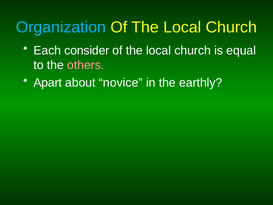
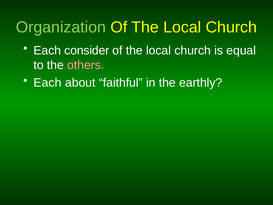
Organization colour: light blue -> light green (61, 27)
Apart: Apart -> Each (48, 83)
novice: novice -> faithful (121, 83)
